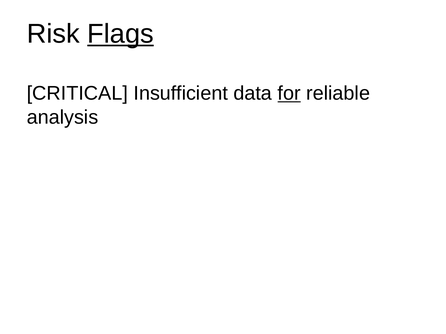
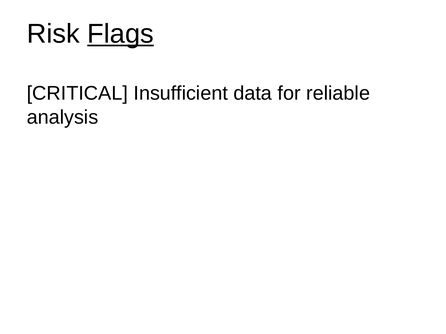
for underline: present -> none (289, 94)
